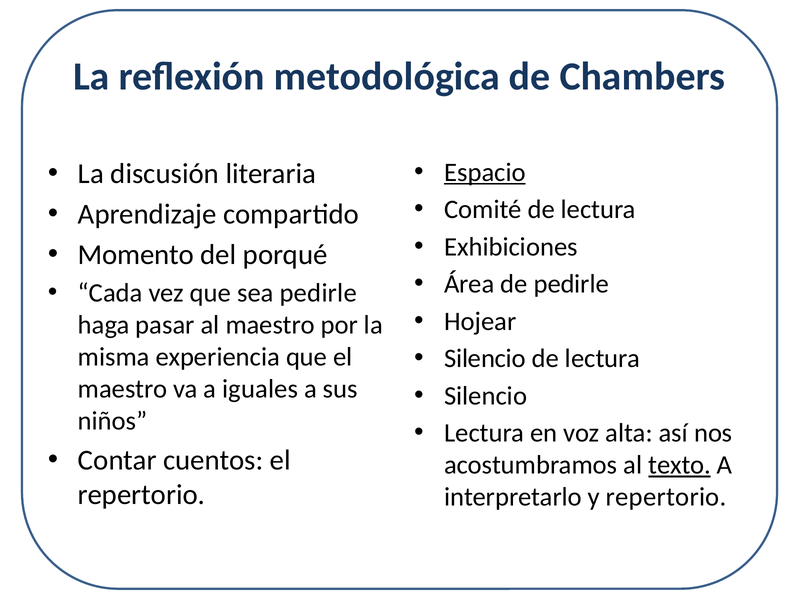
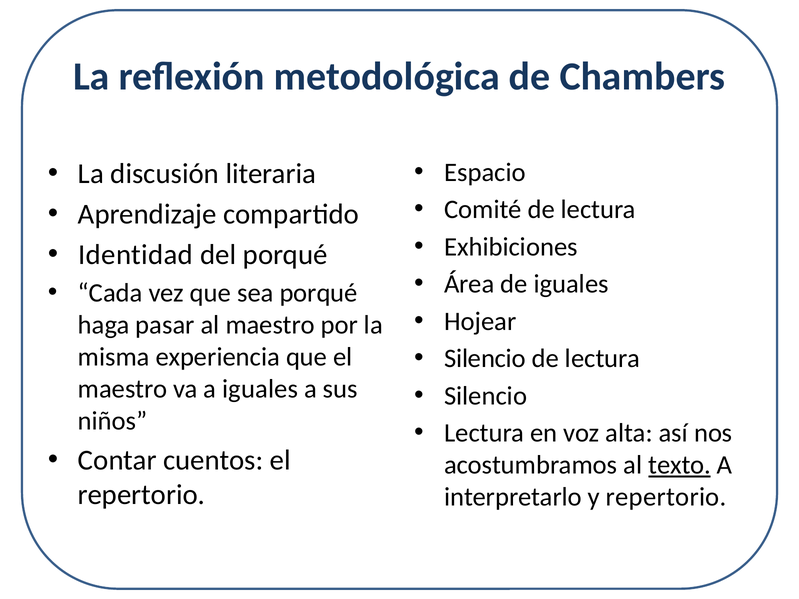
Espacio underline: present -> none (485, 172)
Momento: Momento -> Identidad (136, 255)
de pedirle: pedirle -> iguales (571, 284)
sea pedirle: pedirle -> porqué (319, 293)
